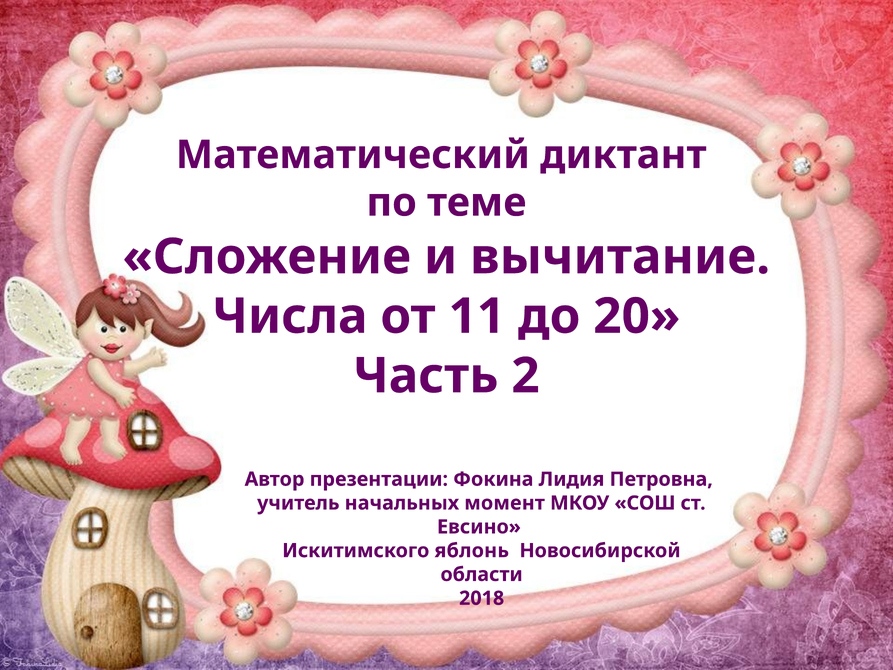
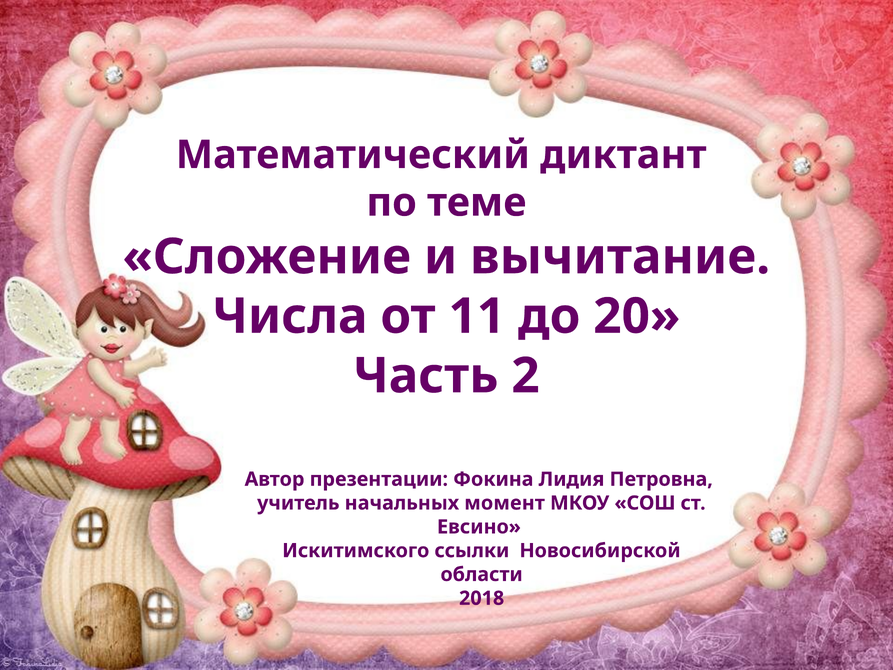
яблонь: яблонь -> ссылки (472, 550)
